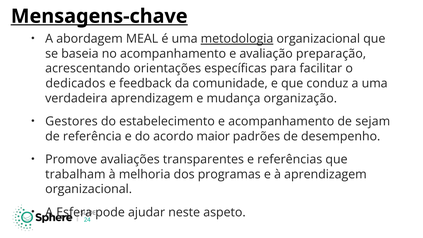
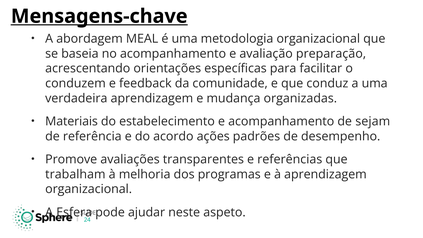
metodologia underline: present -> none (237, 39)
dedicados: dedicados -> conduzem (75, 83)
organização: organização -> organizadas (300, 98)
Gestores: Gestores -> Materiais (72, 121)
maior: maior -> ações (213, 136)
